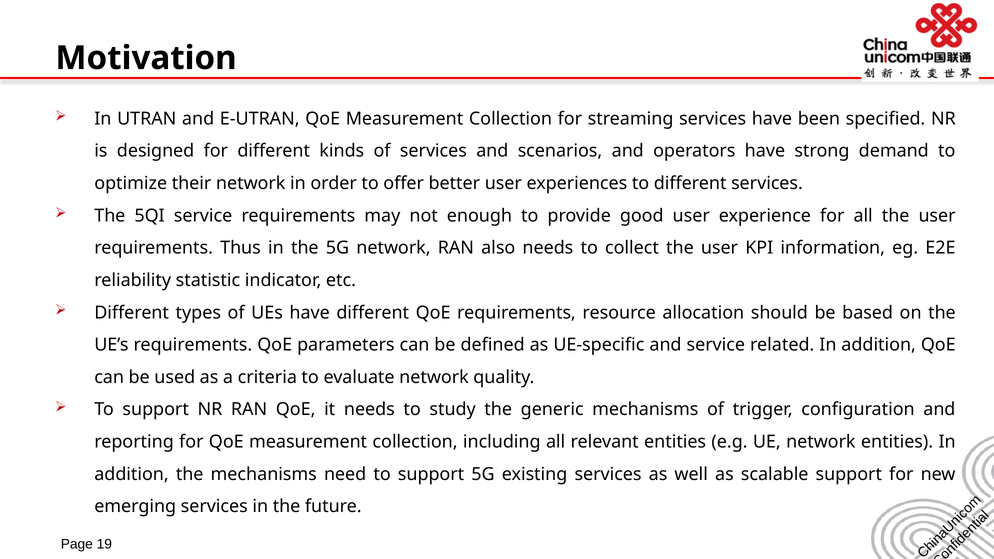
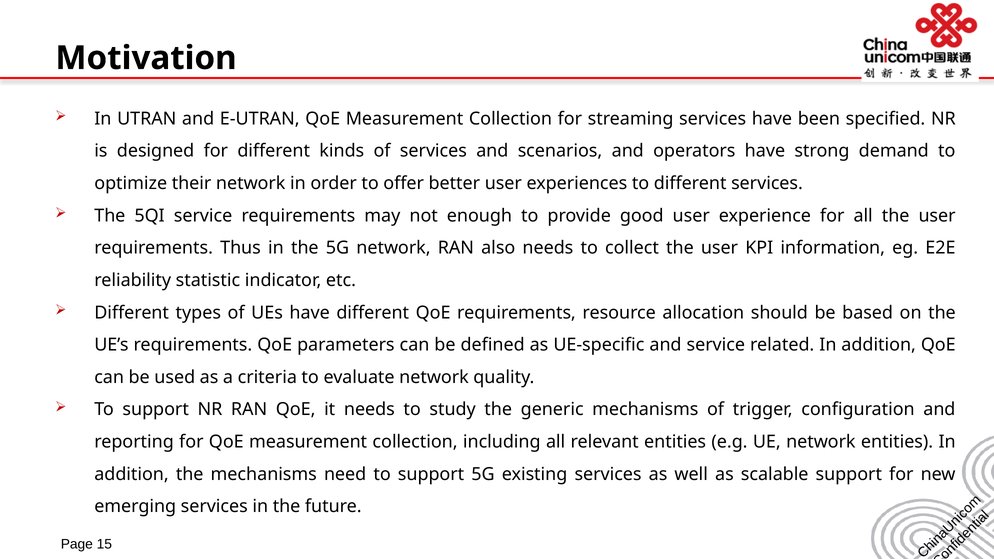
19: 19 -> 15 (104, 544)
